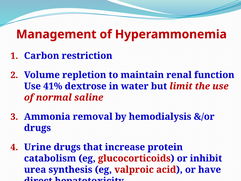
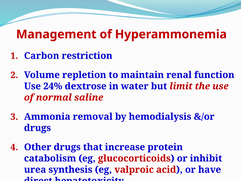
41%: 41% -> 24% (53, 86)
Urine: Urine -> Other (38, 147)
